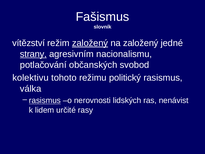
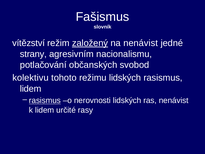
na založený: založený -> nenávist (141, 43)
strany underline: present -> none (33, 54)
režimu politický: politický -> lidských (125, 78)
válka: válka -> lidem (31, 89)
